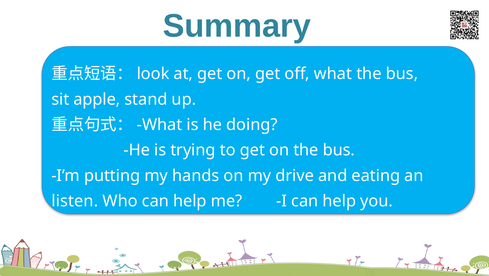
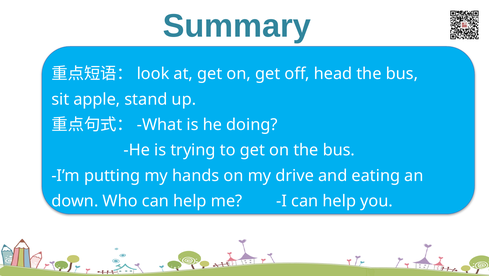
off what: what -> head (333, 74)
listen: listen -> down (75, 201)
